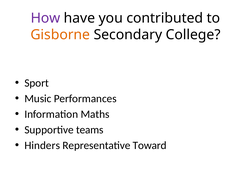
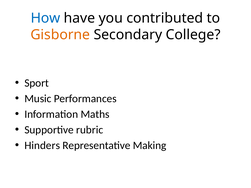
How colour: purple -> blue (45, 18)
teams: teams -> rubric (90, 130)
Toward: Toward -> Making (150, 146)
